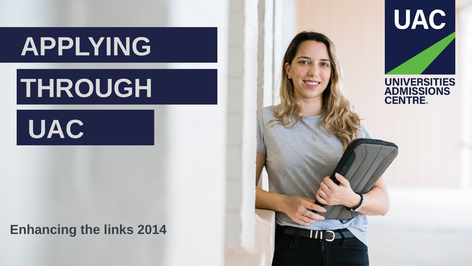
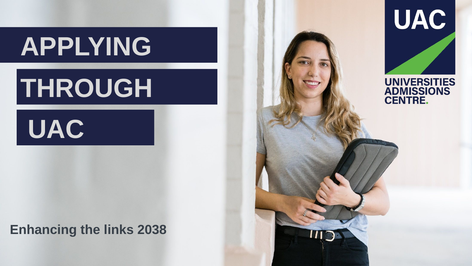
2014: 2014 -> 2038 (152, 229)
